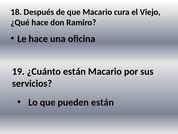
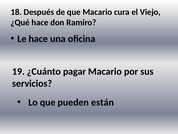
¿Cuánto están: están -> pagar (75, 71)
